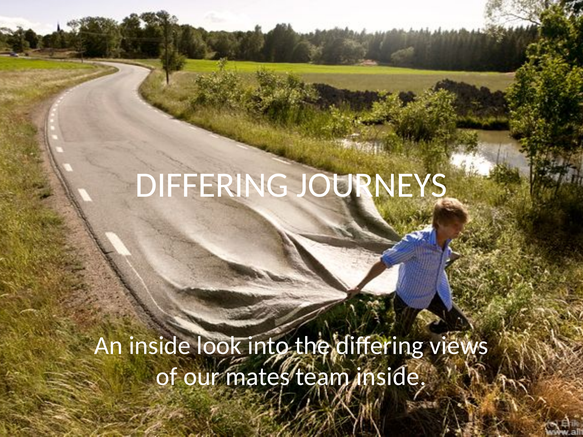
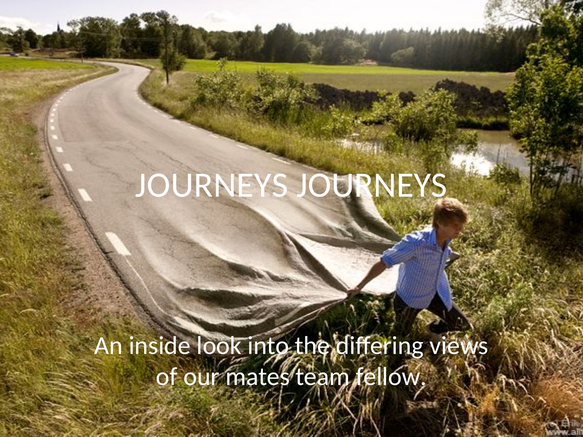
DIFFERING: DIFFERING -> JOURNEYS (212, 185)
team inside: inside -> fellow (391, 377)
